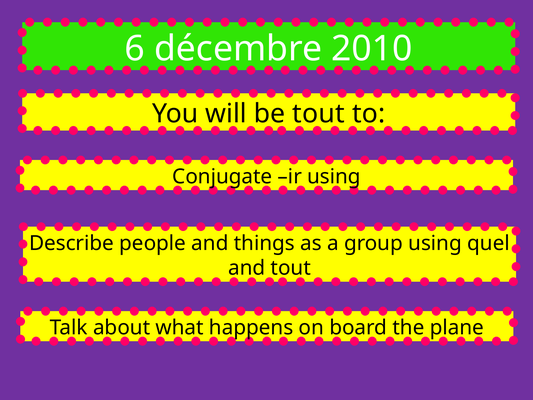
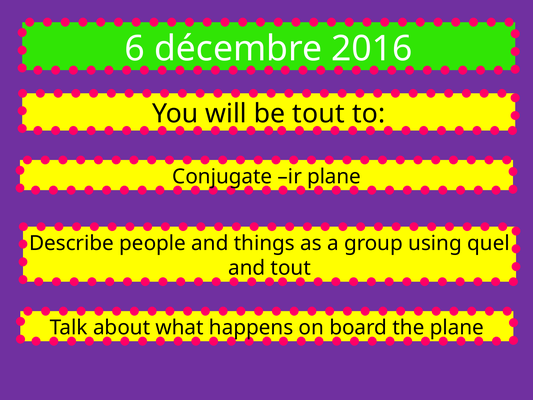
2010: 2010 -> 2016 (372, 49)
ir using: using -> plane (334, 176)
